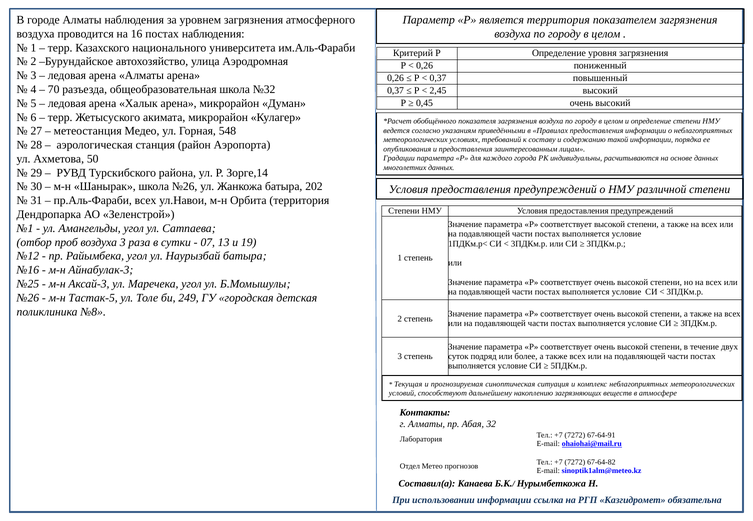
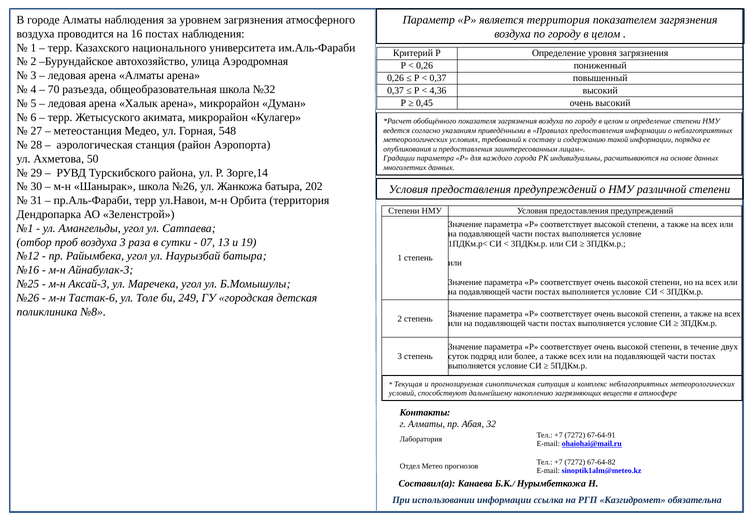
2,45: 2,45 -> 4,36 (438, 91)
пр.Аль-Фараби всех: всех -> терр (146, 201)
Тастак-5: Тастак-5 -> Тастак-6 (93, 298)
